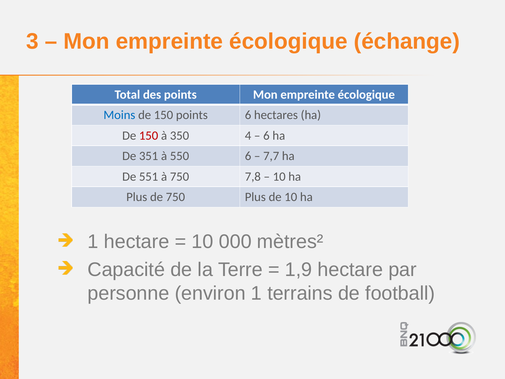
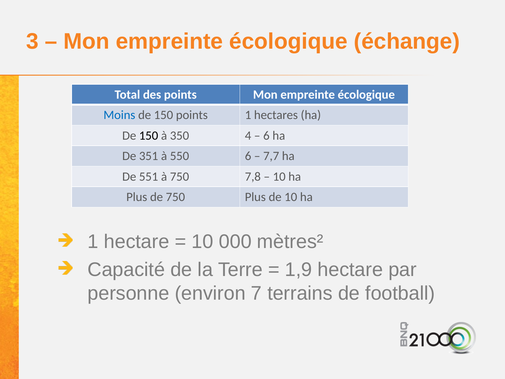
points 6: 6 -> 1 (248, 115)
150 colour: red -> black (149, 136)
environ 1: 1 -> 7 (256, 293)
